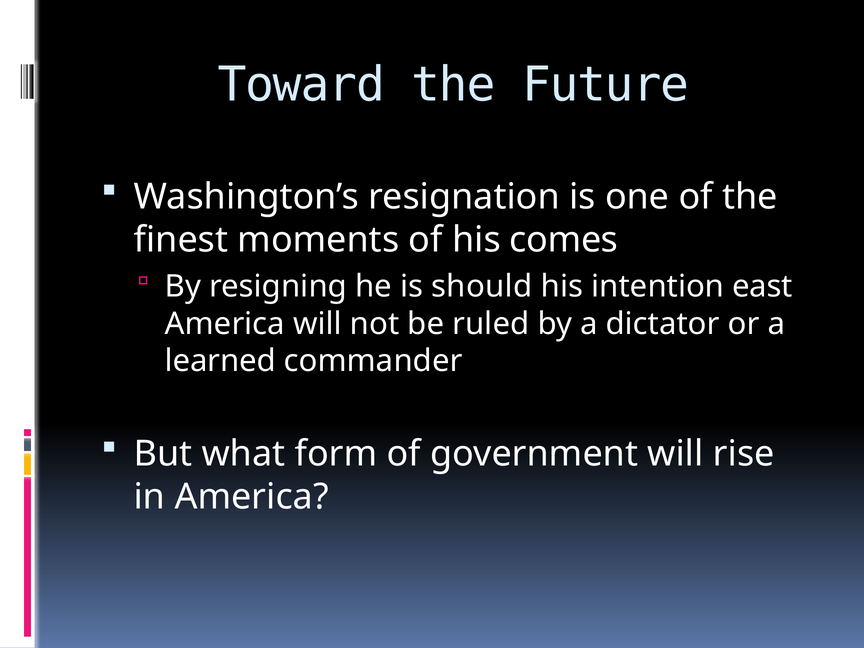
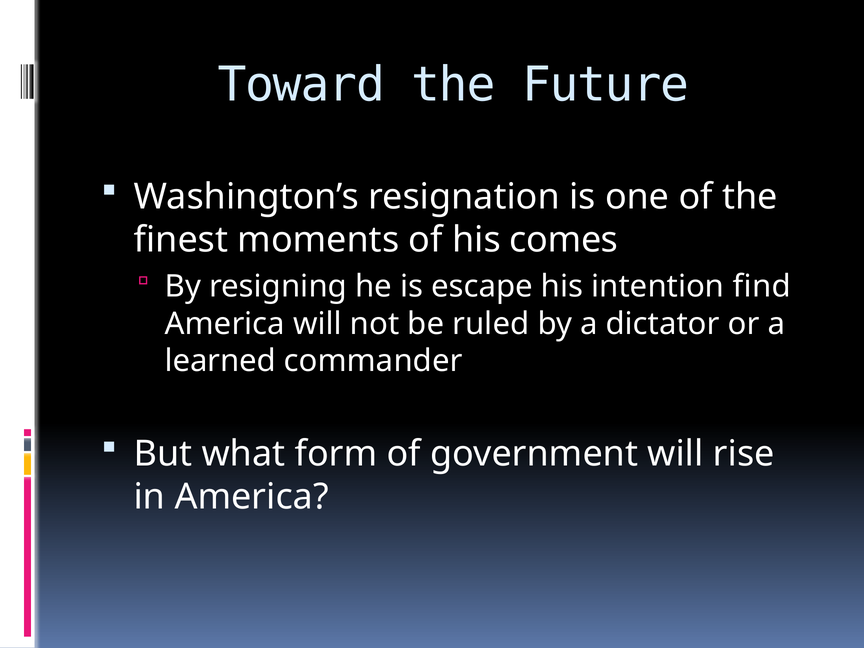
should: should -> escape (482, 286)
east: east -> find (762, 286)
